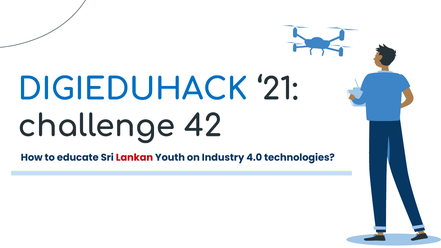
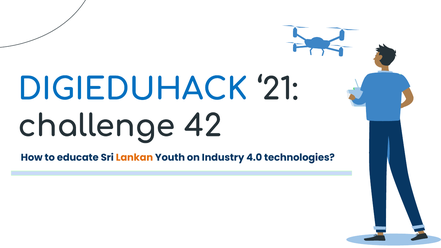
Lankan colour: red -> orange (134, 158)
